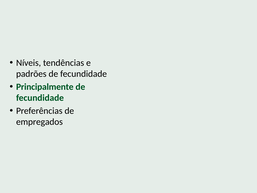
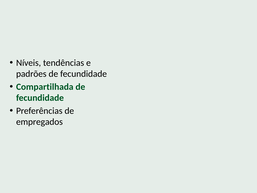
Principalmente: Principalmente -> Compartilhada (45, 87)
